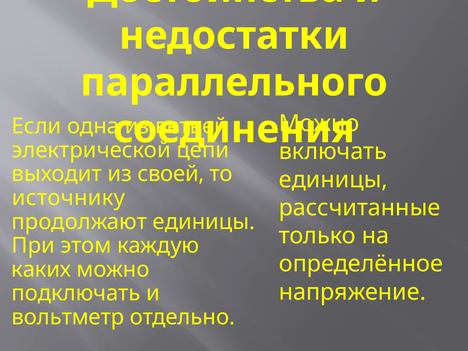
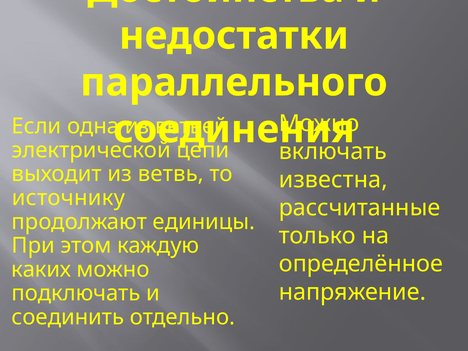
своей: своей -> ветвь (171, 174)
единицы: единицы -> известна (333, 180)
вольтметр: вольтметр -> соединить (68, 317)
